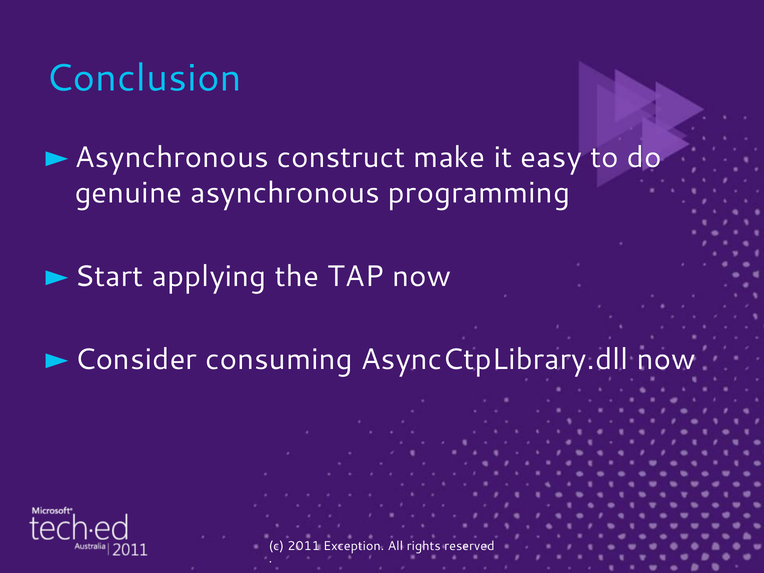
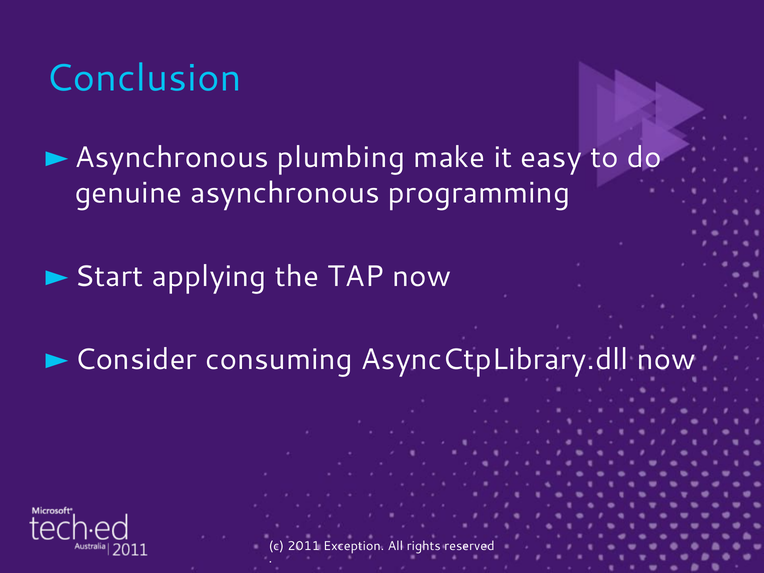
construct: construct -> plumbing (341, 157)
